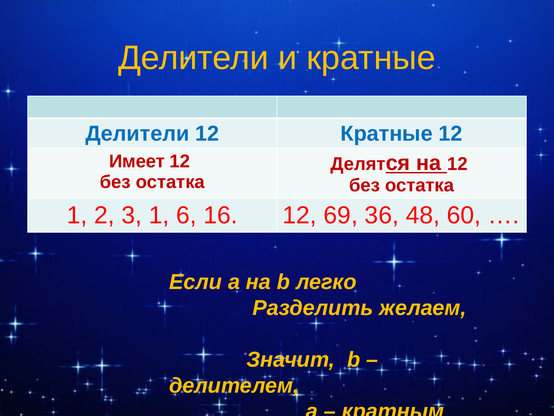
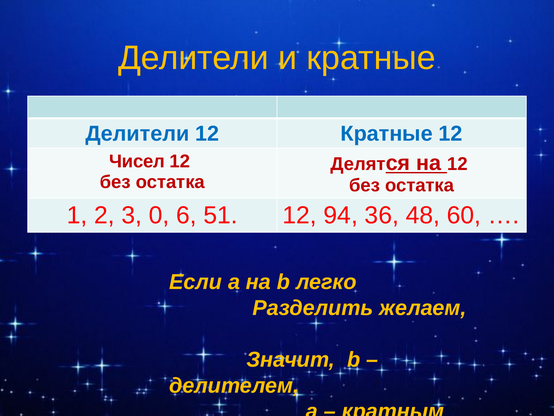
Имеет: Имеет -> Чисел (137, 161)
3 1: 1 -> 0 (159, 215)
16: 16 -> 51 (221, 215)
69: 69 -> 94 (341, 215)
